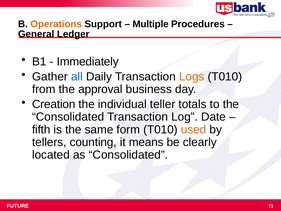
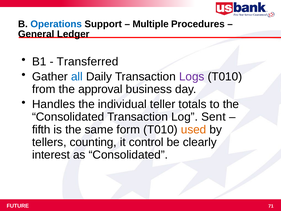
Operations colour: orange -> blue (56, 24)
Immediately: Immediately -> Transferred (88, 62)
Logs colour: orange -> purple (192, 76)
Creation: Creation -> Handles (54, 104)
Date: Date -> Sent (213, 117)
means: means -> control (146, 142)
located: located -> interest (51, 155)
